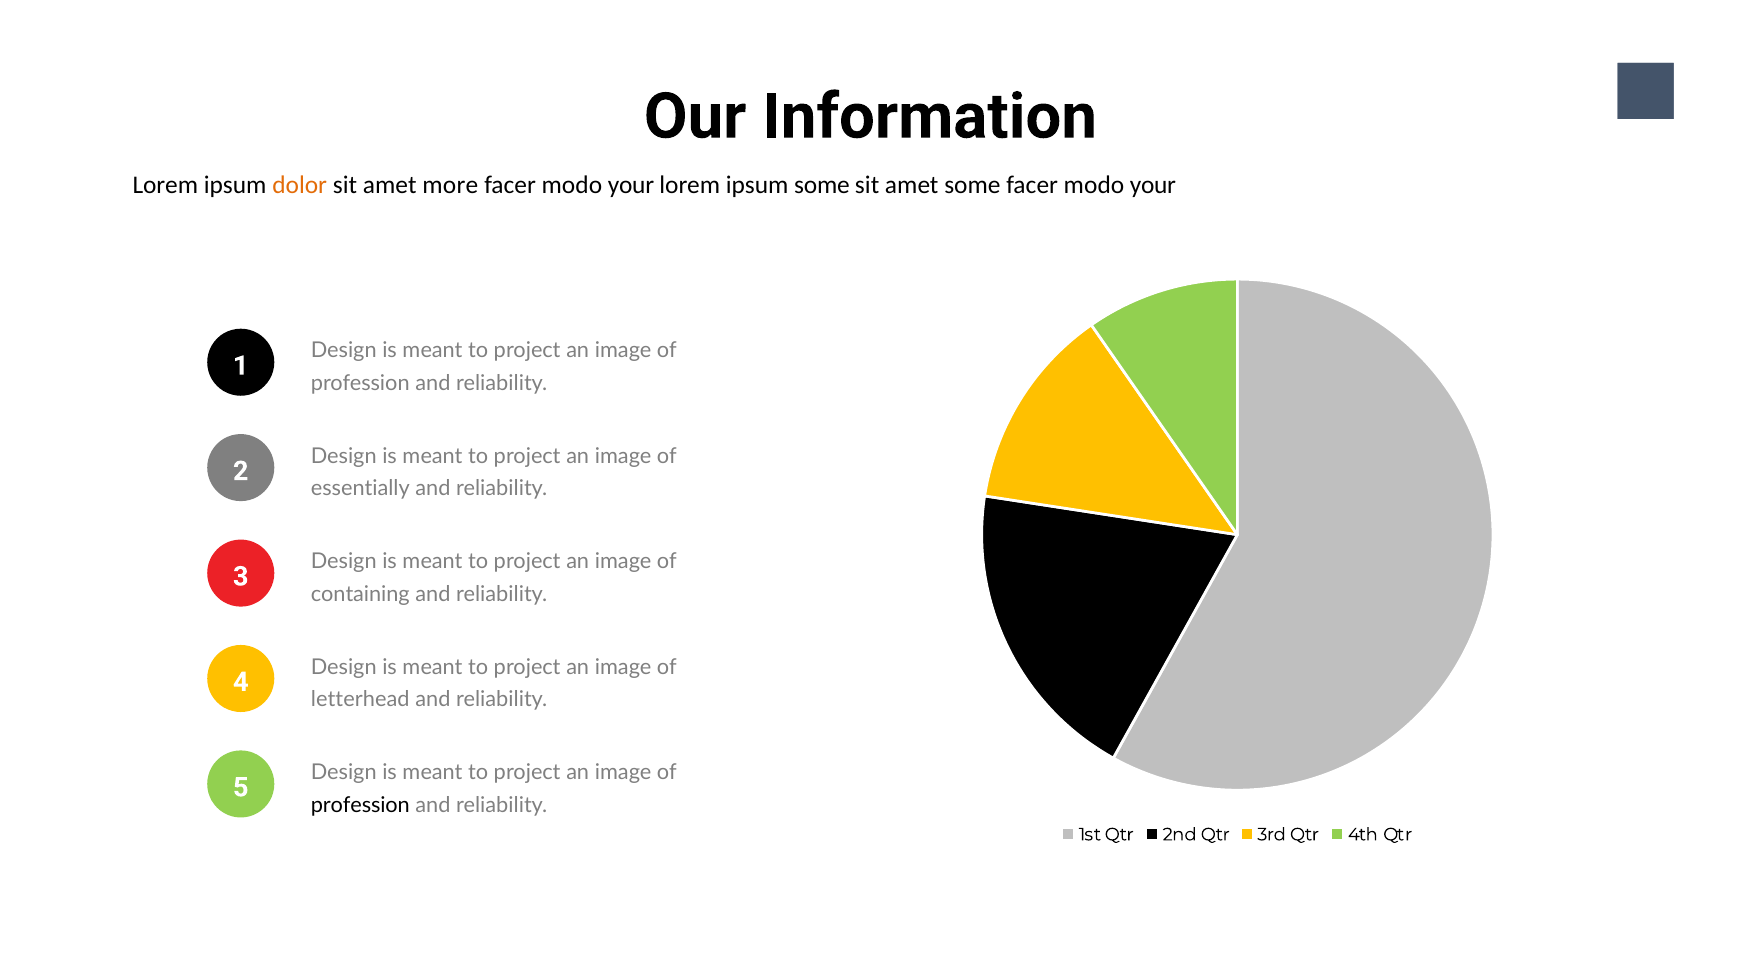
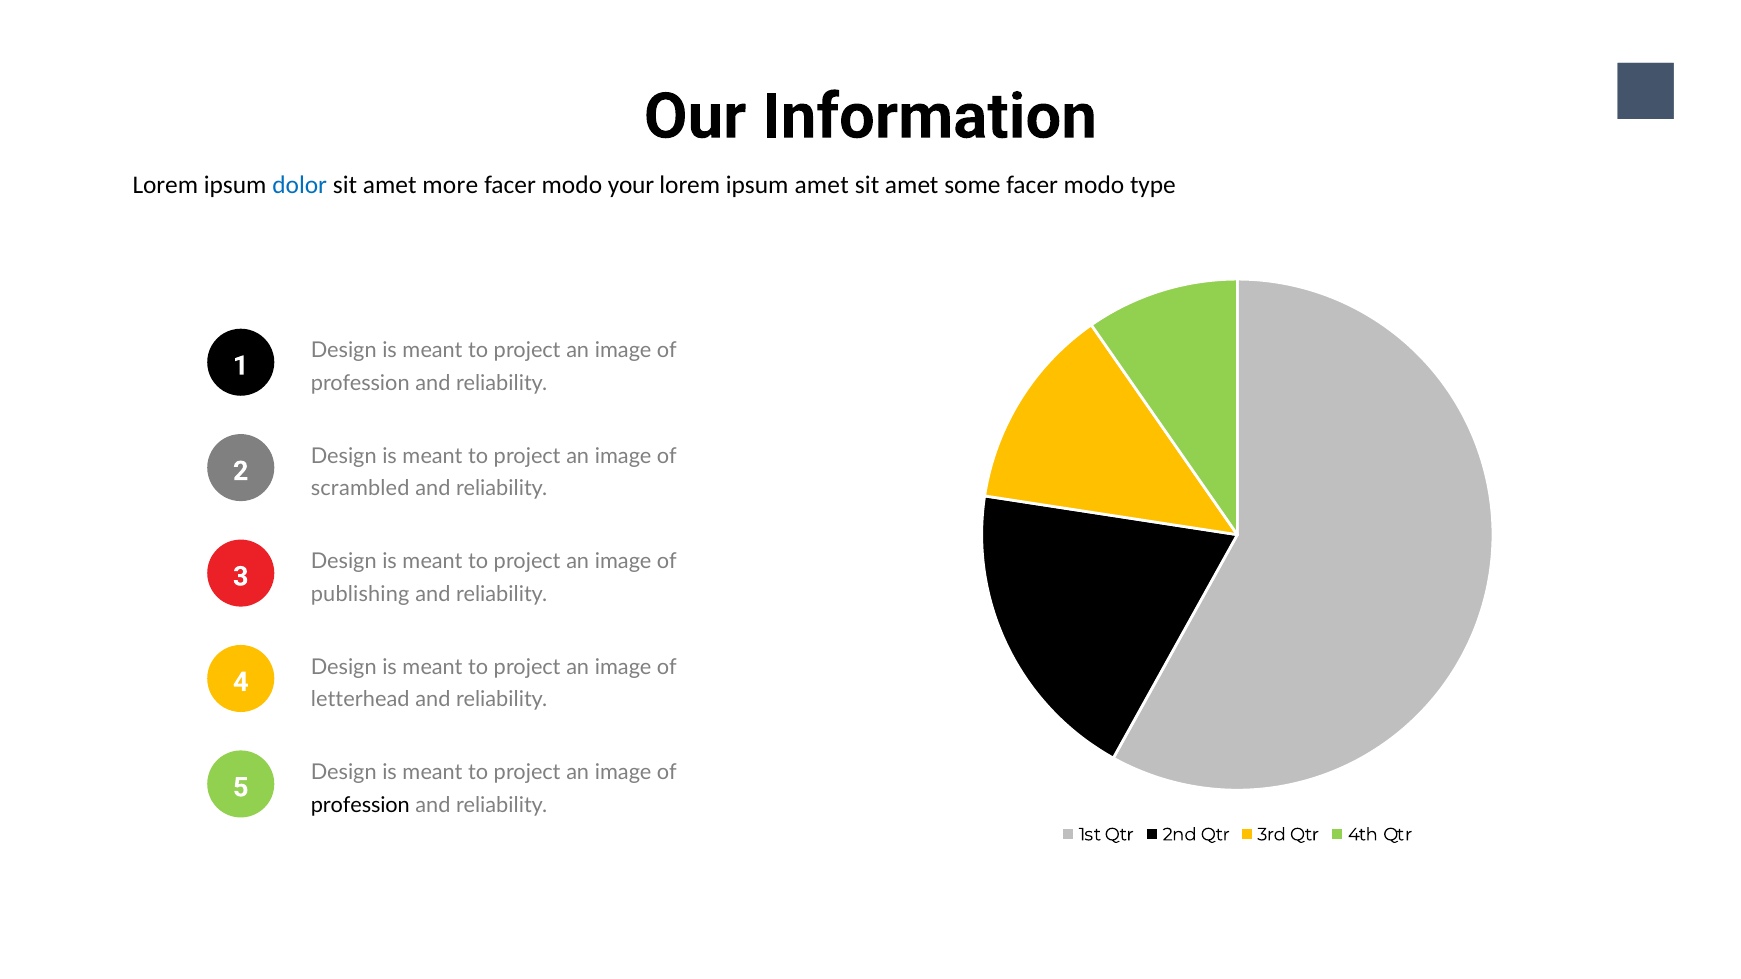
dolor colour: orange -> blue (300, 186)
ipsum some: some -> amet (822, 186)
your: your -> type (1153, 186)
essentially: essentially -> scrambled (360, 489)
containing: containing -> publishing (360, 594)
